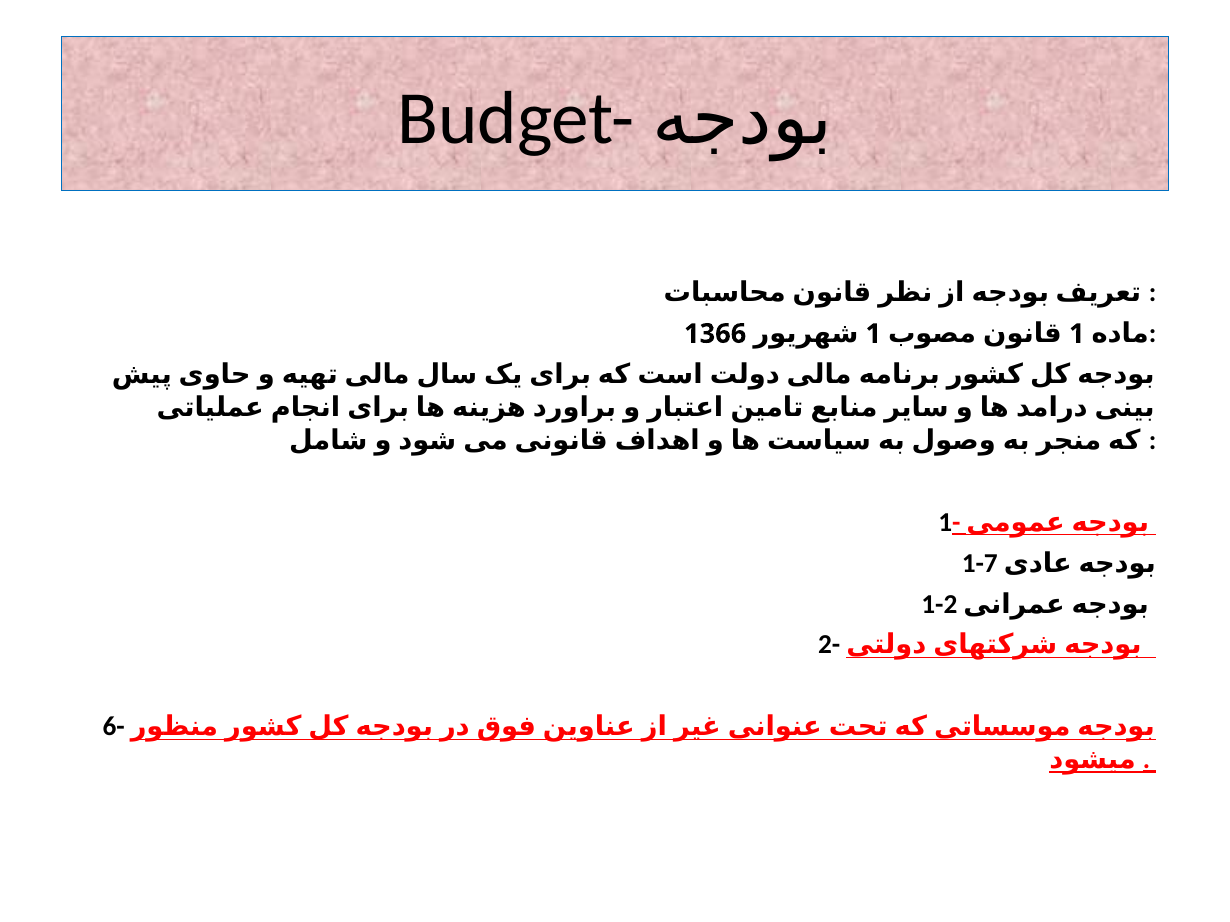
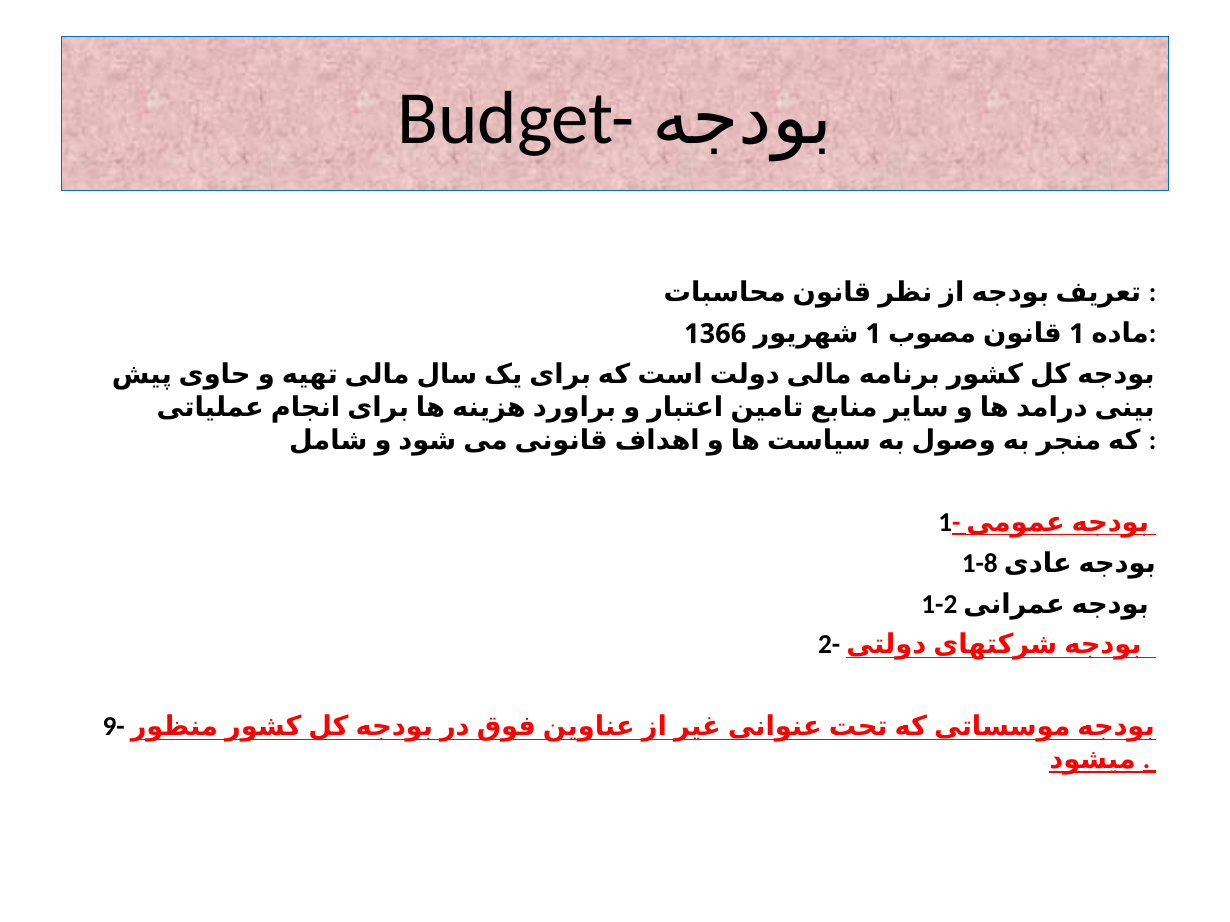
1-7: 1-7 -> 1-8 (980, 563)
6-: 6- -> 9- (114, 727)
